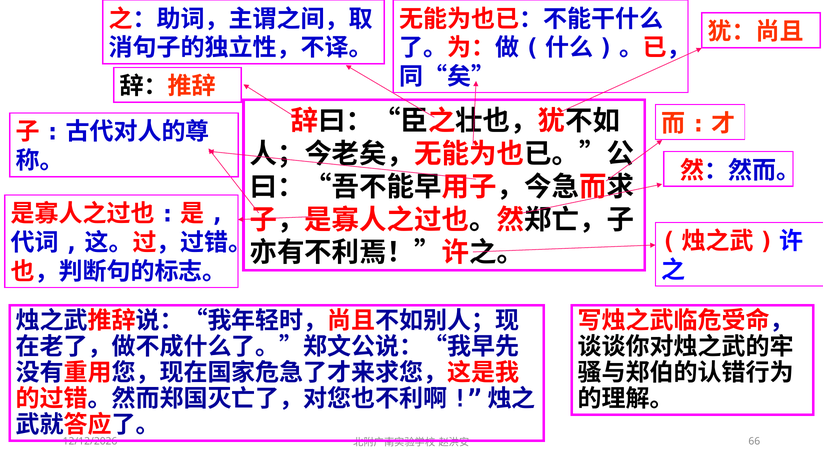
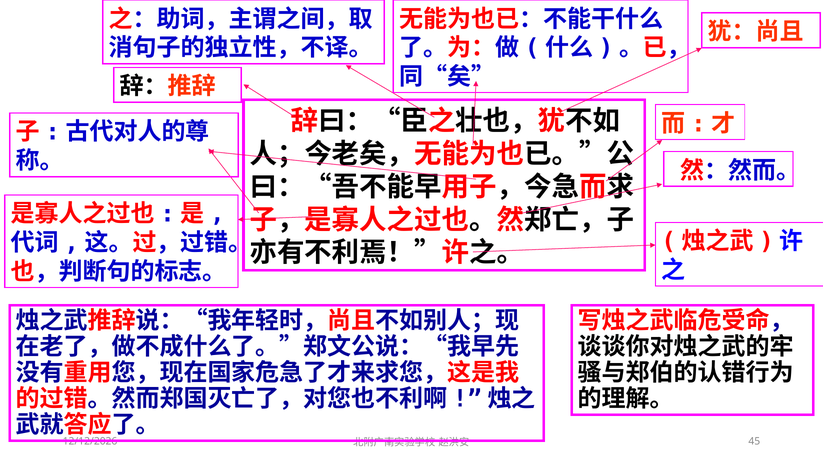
66: 66 -> 45 (754, 441)
